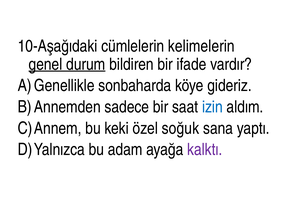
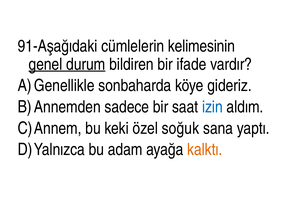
10-Aşağıdaki: 10-Aşağıdaki -> 91-Aşağıdaki (58, 46)
kelimelerin: kelimelerin -> kelimesinin (201, 46)
kalktı colour: purple -> orange (205, 149)
